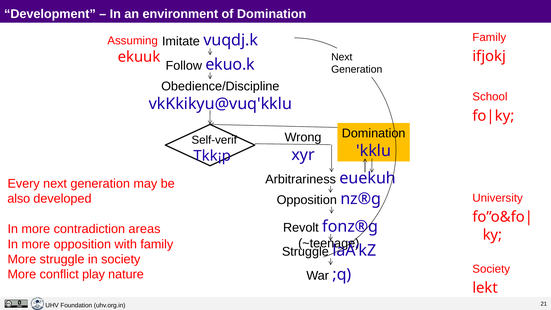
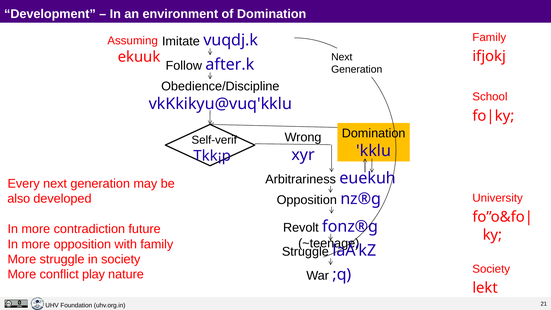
ekuo.k: ekuo.k -> after.k (230, 64)
areas: areas -> future (145, 229)
